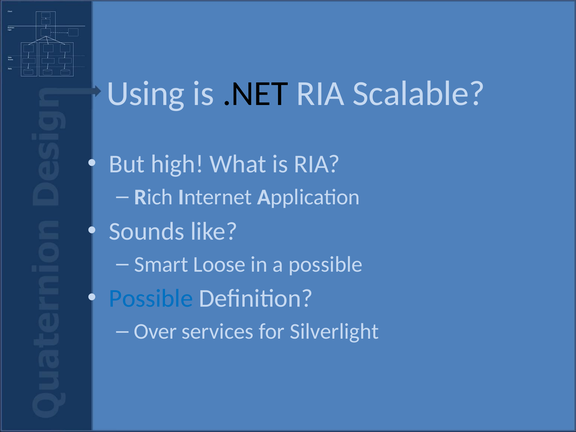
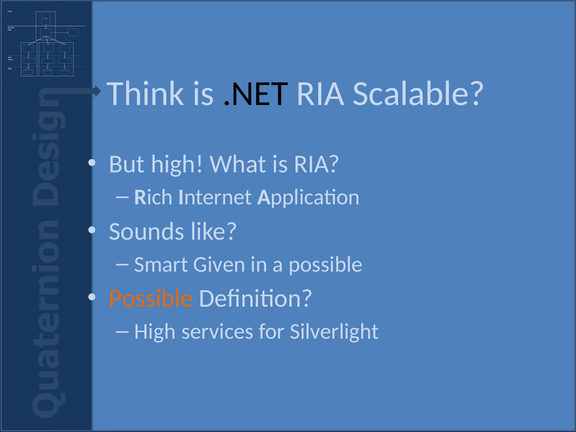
Using: Using -> Think (146, 94)
Loose: Loose -> Given (219, 264)
Possible colour: blue -> orange (151, 299)
Over: Over -> High (155, 332)
